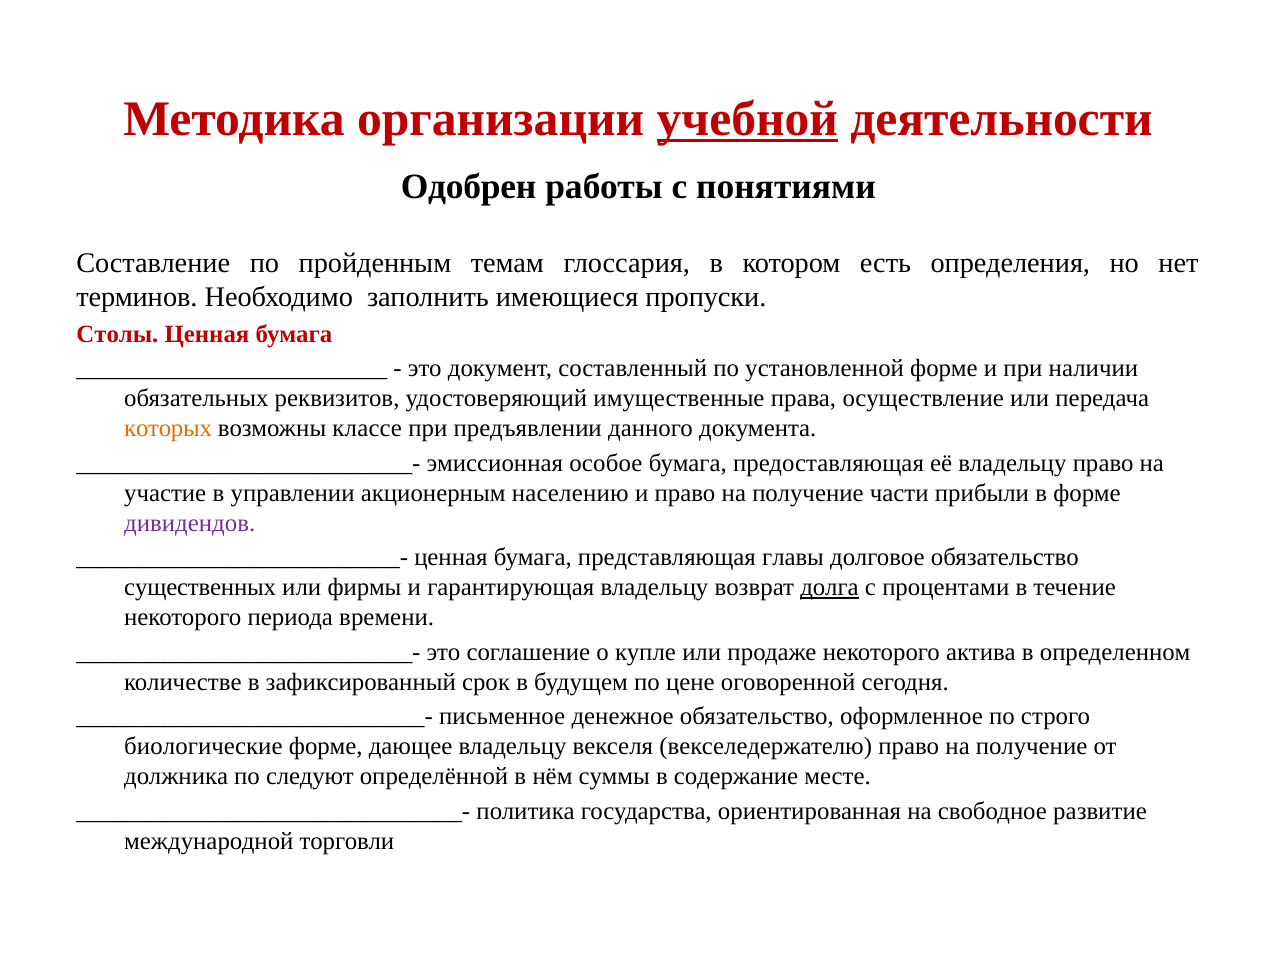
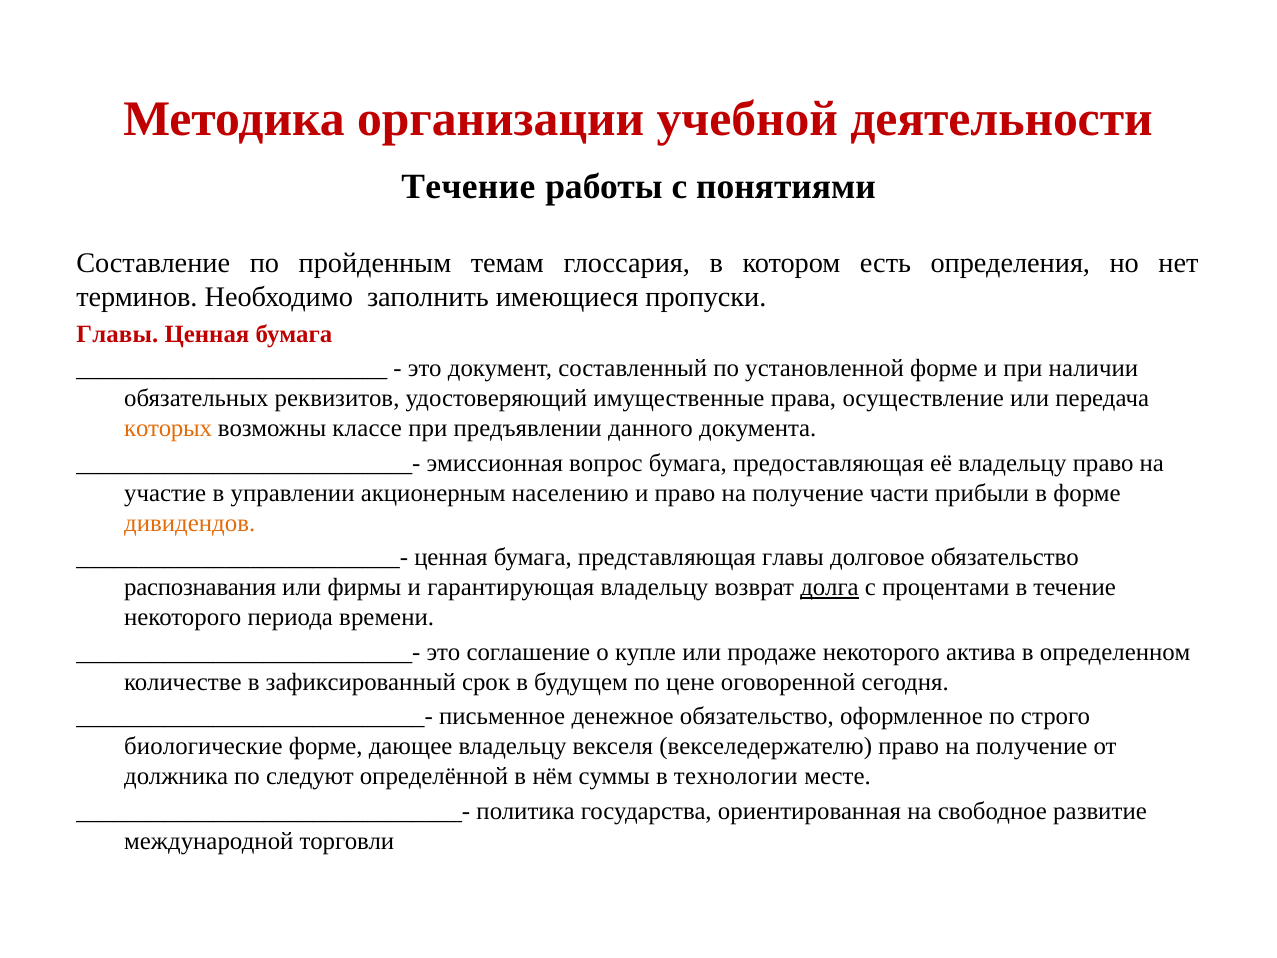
учебной underline: present -> none (747, 119)
Одобрен: Одобрен -> Течение (468, 187)
Столы: Столы -> Главы (117, 334)
особое: особое -> вопрос (606, 463)
дивидендов colour: purple -> orange (190, 523)
существенных: существенных -> распознавания (200, 587)
содержание: содержание -> технологии (736, 776)
